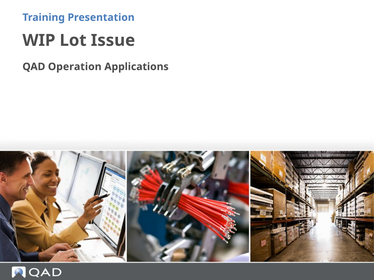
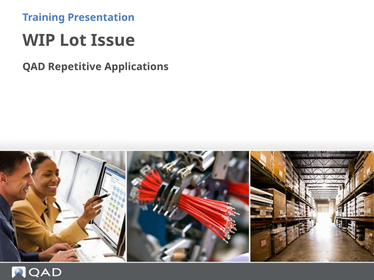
Operation: Operation -> Repetitive (75, 67)
